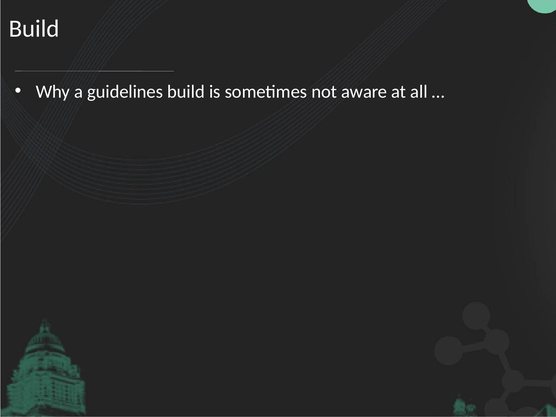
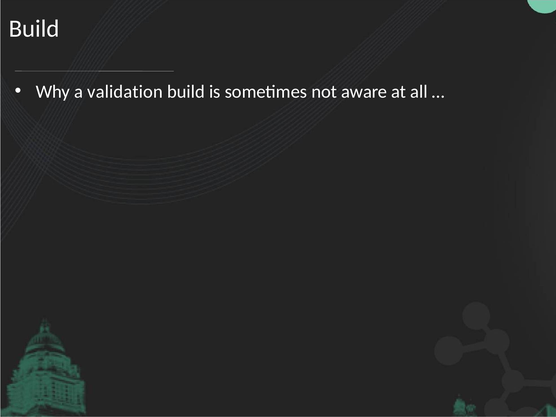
guidelines: guidelines -> validation (125, 92)
